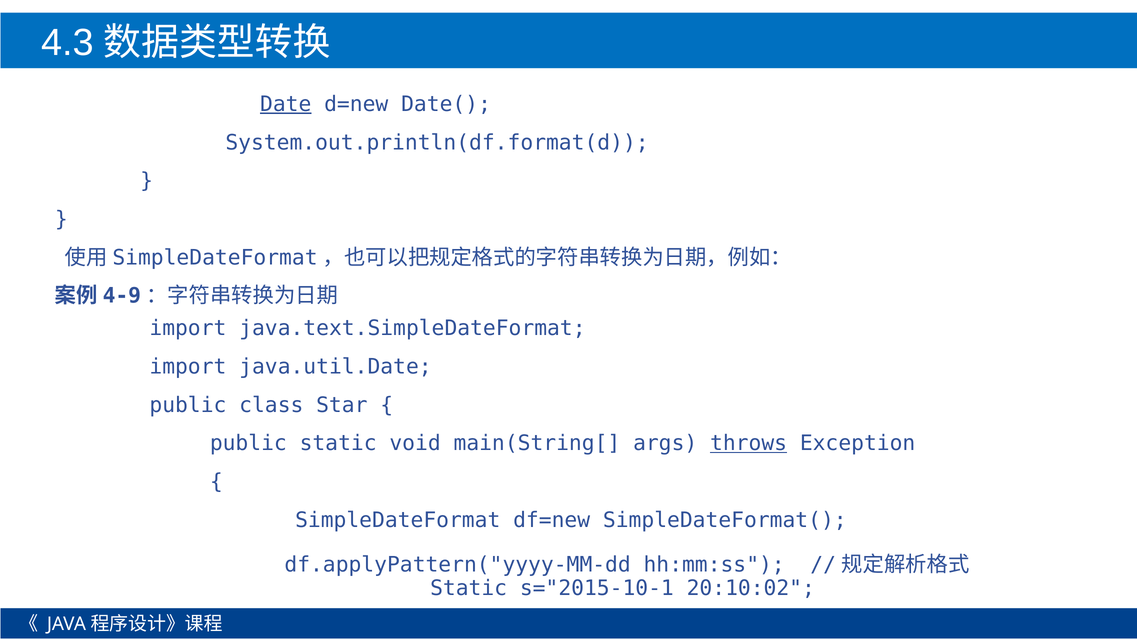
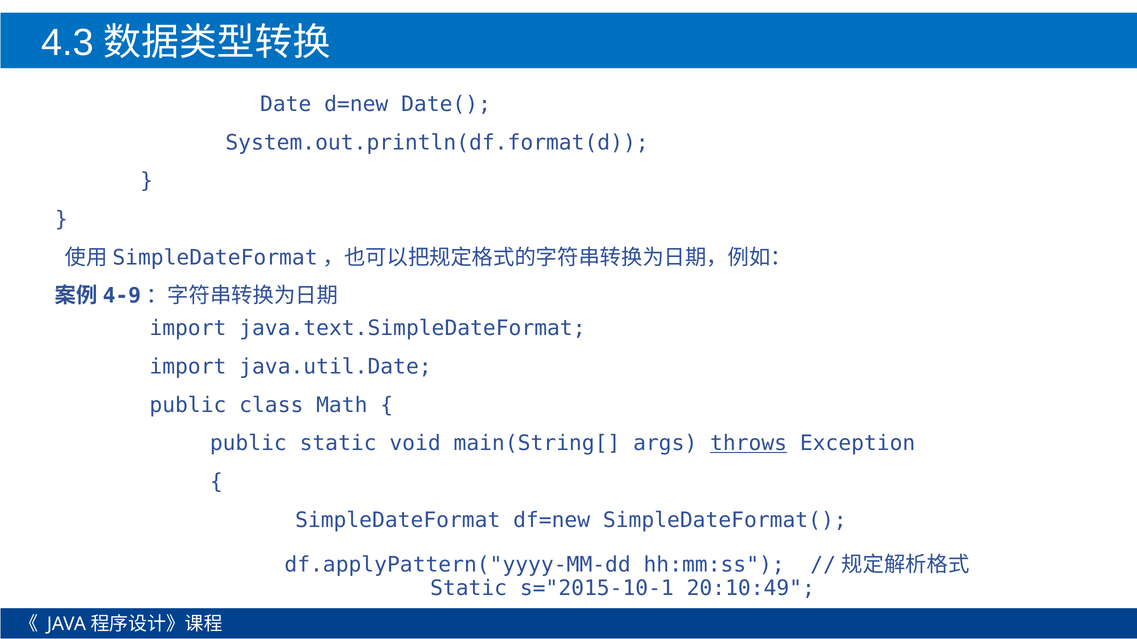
Date underline: present -> none (286, 104)
Star: Star -> Math (342, 405)
20:10:02: 20:10:02 -> 20:10:49 (751, 589)
